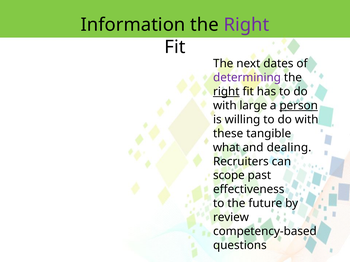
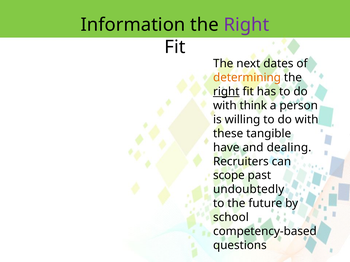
determining colour: purple -> orange (247, 78)
large: large -> think (253, 106)
person underline: present -> none (299, 106)
what: what -> have (226, 148)
effectiveness: effectiveness -> undoubtedly (249, 190)
review: review -> school (231, 218)
